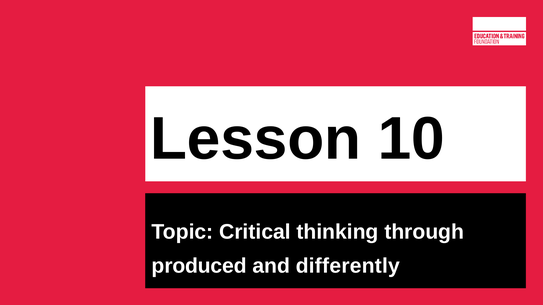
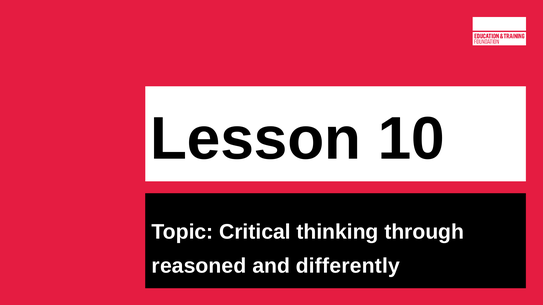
produced: produced -> reasoned (199, 266)
